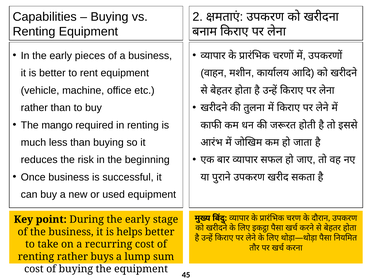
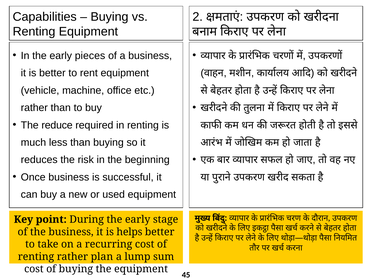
mango: mango -> reduce (57, 125)
buys: buys -> plan (102, 257)
